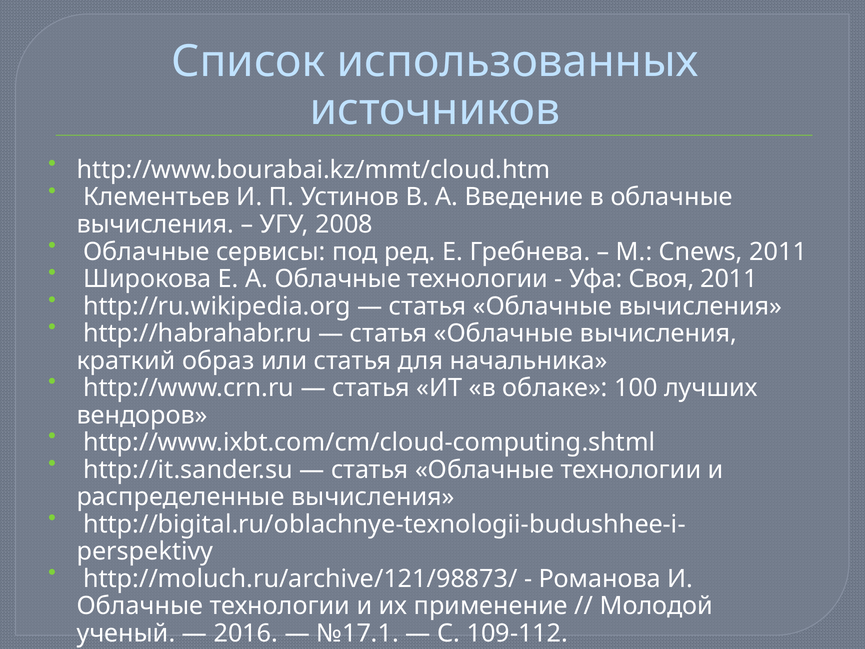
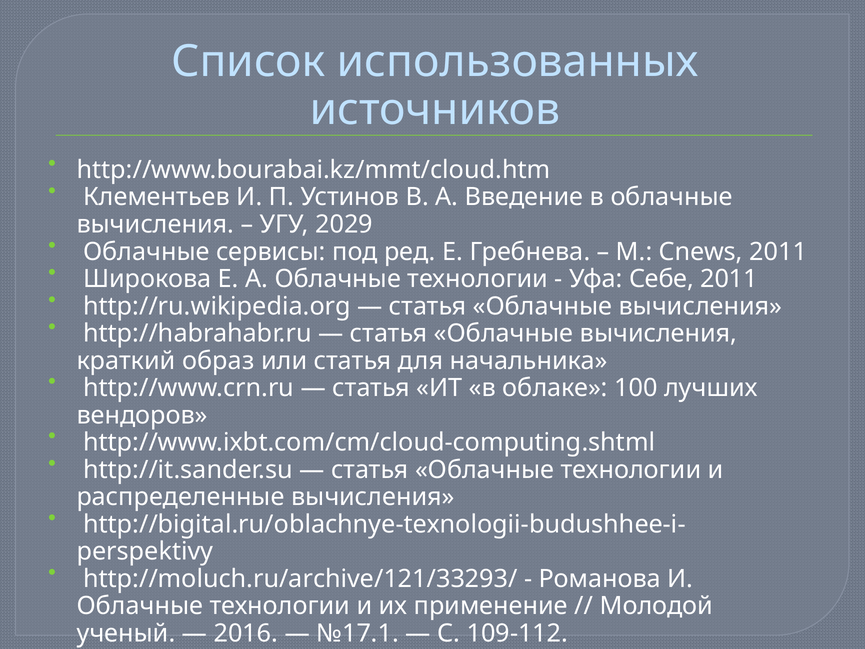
2008: 2008 -> 2029 (344, 224)
Своя: Своя -> Себе (661, 279)
http://moluch.ru/archive/121/98873/: http://moluch.ru/archive/121/98873/ -> http://moluch.ru/archive/121/33293/ (300, 579)
